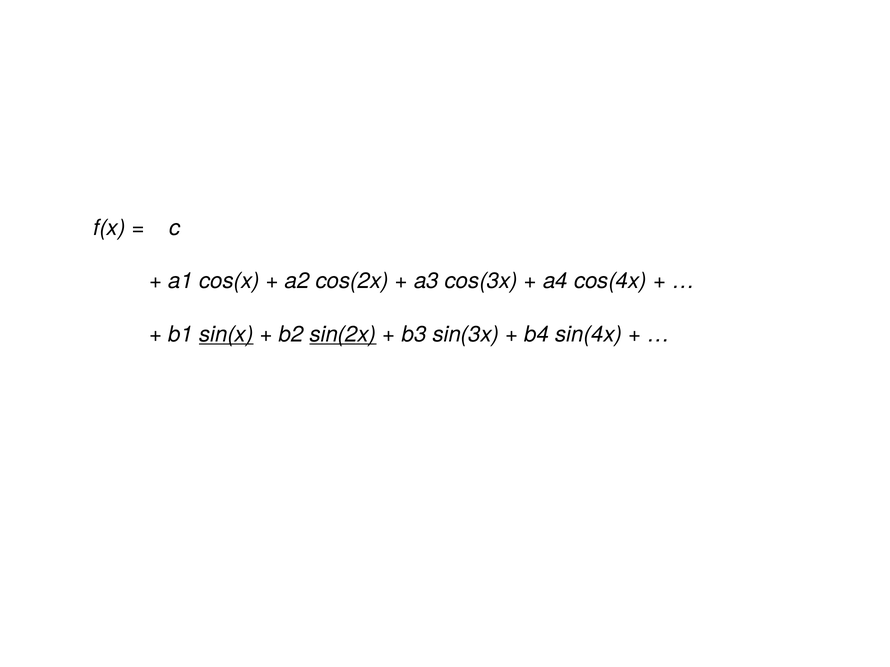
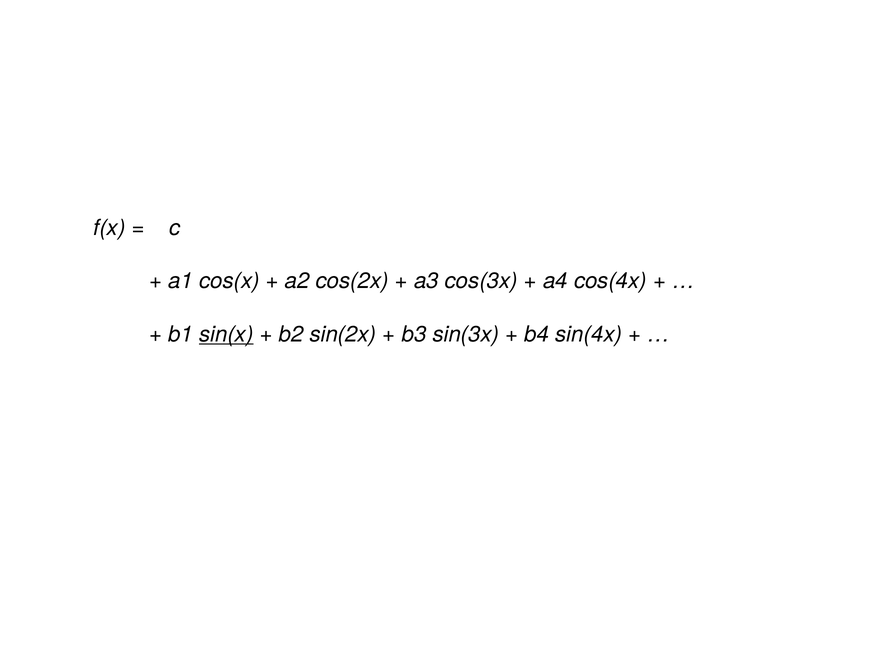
sin(2x underline: present -> none (343, 335)
